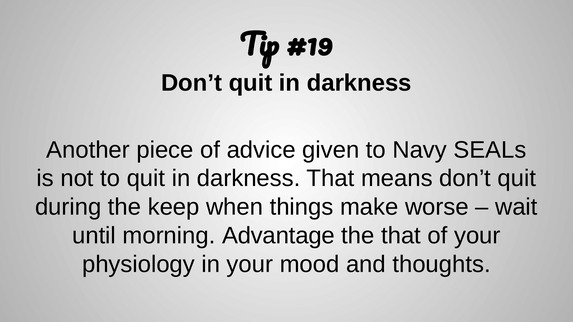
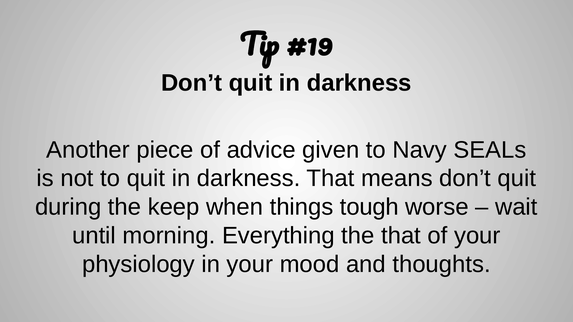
make: make -> tough (369, 207)
Advantage: Advantage -> Everything (278, 236)
